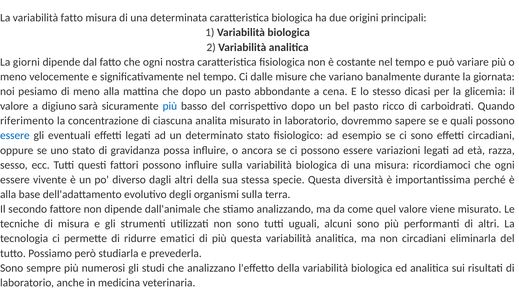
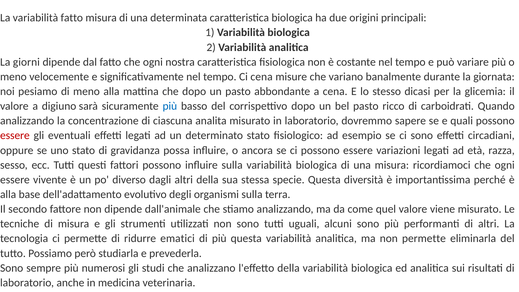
Ci dalle: dalle -> cena (262, 77)
riferimento: riferimento -> analizzando (27, 121)
essere colour: blue -> red (15, 136)
non circadiani: circadiani -> permette (424, 239)
